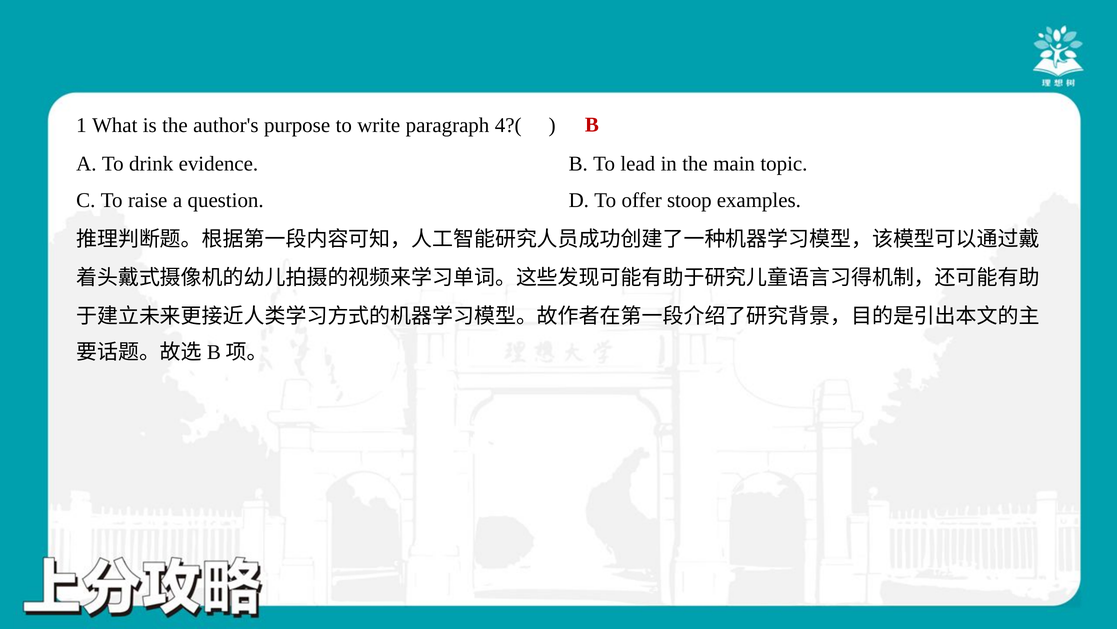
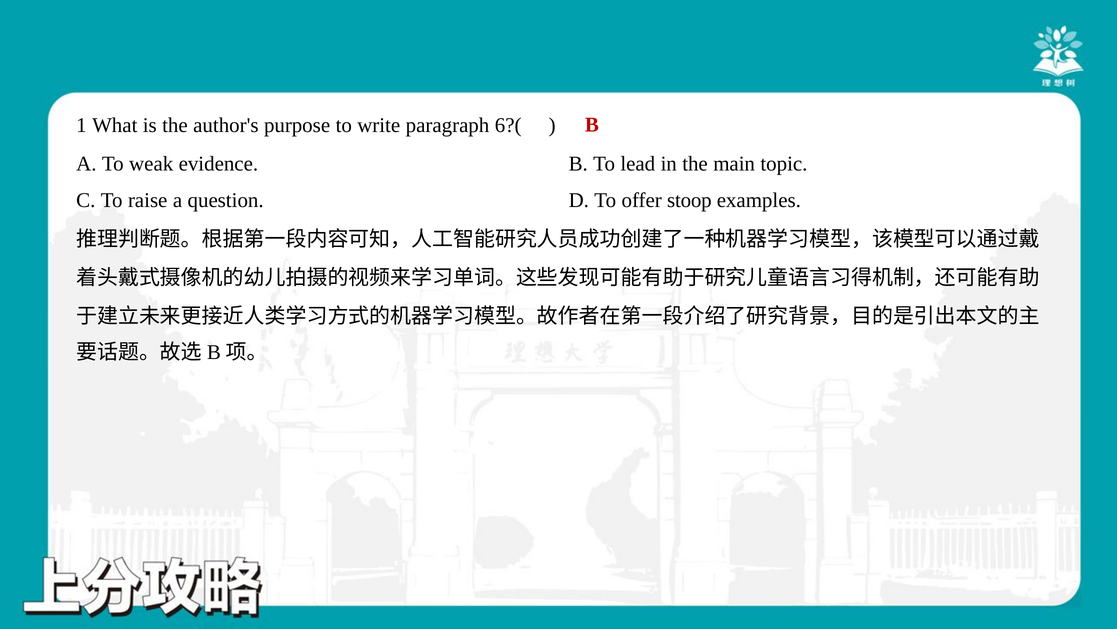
4?(: 4?( -> 6?( (508, 125)
drink: drink -> weak (151, 164)
